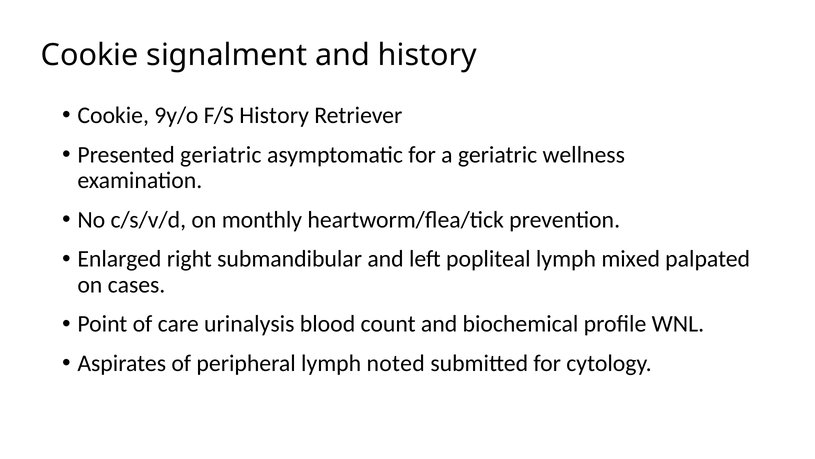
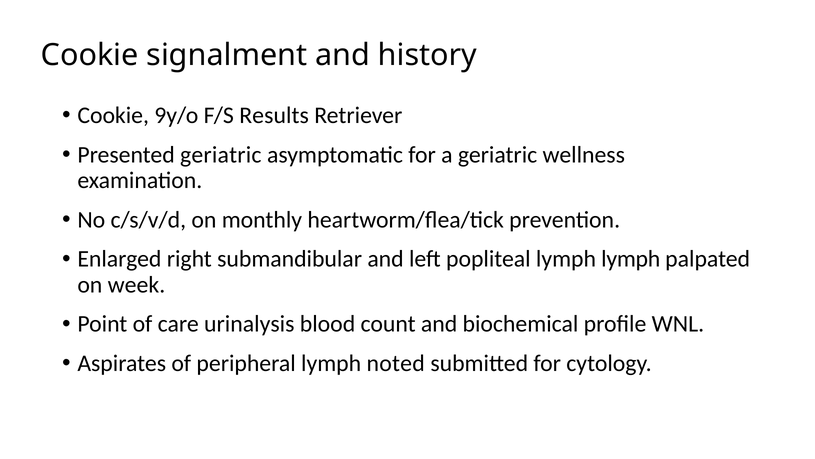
F/S History: History -> Results (274, 115)
lymph mixed: mixed -> lymph (631, 259)
cases: cases -> week (136, 284)
